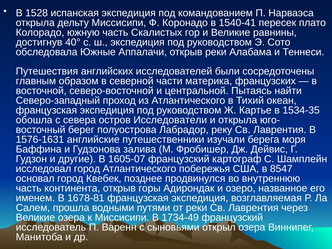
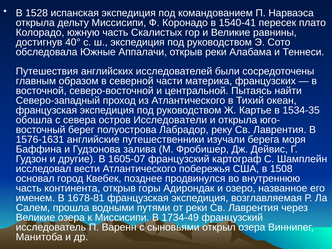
исследовал город: город -> вести (87, 169)
8547: 8547 -> 1508 (281, 169)
